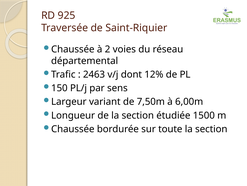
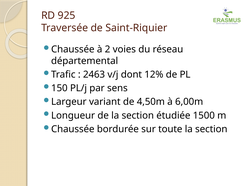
7,50m: 7,50m -> 4,50m (151, 101)
